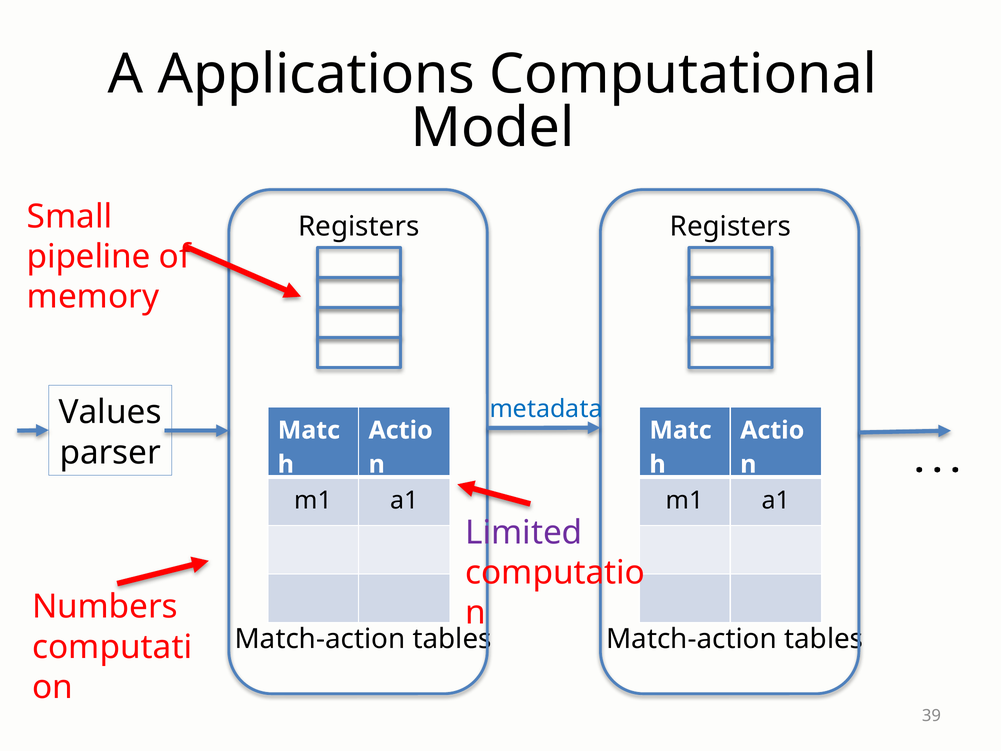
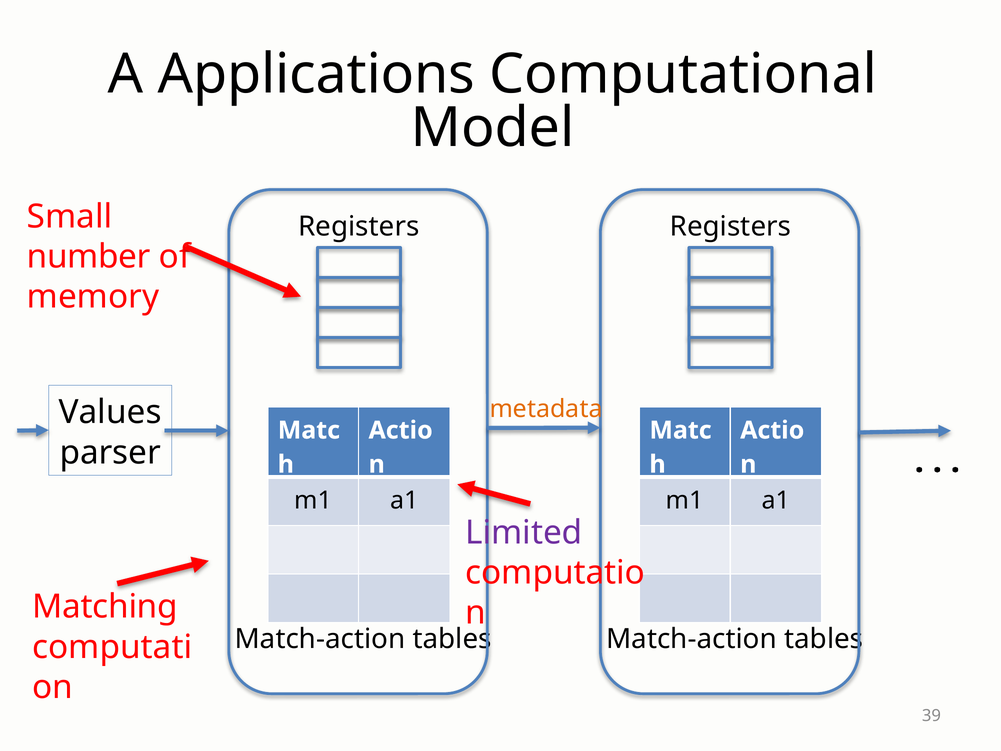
pipeline: pipeline -> number (89, 256)
metadata colour: blue -> orange (546, 409)
Numbers: Numbers -> Matching (105, 607)
